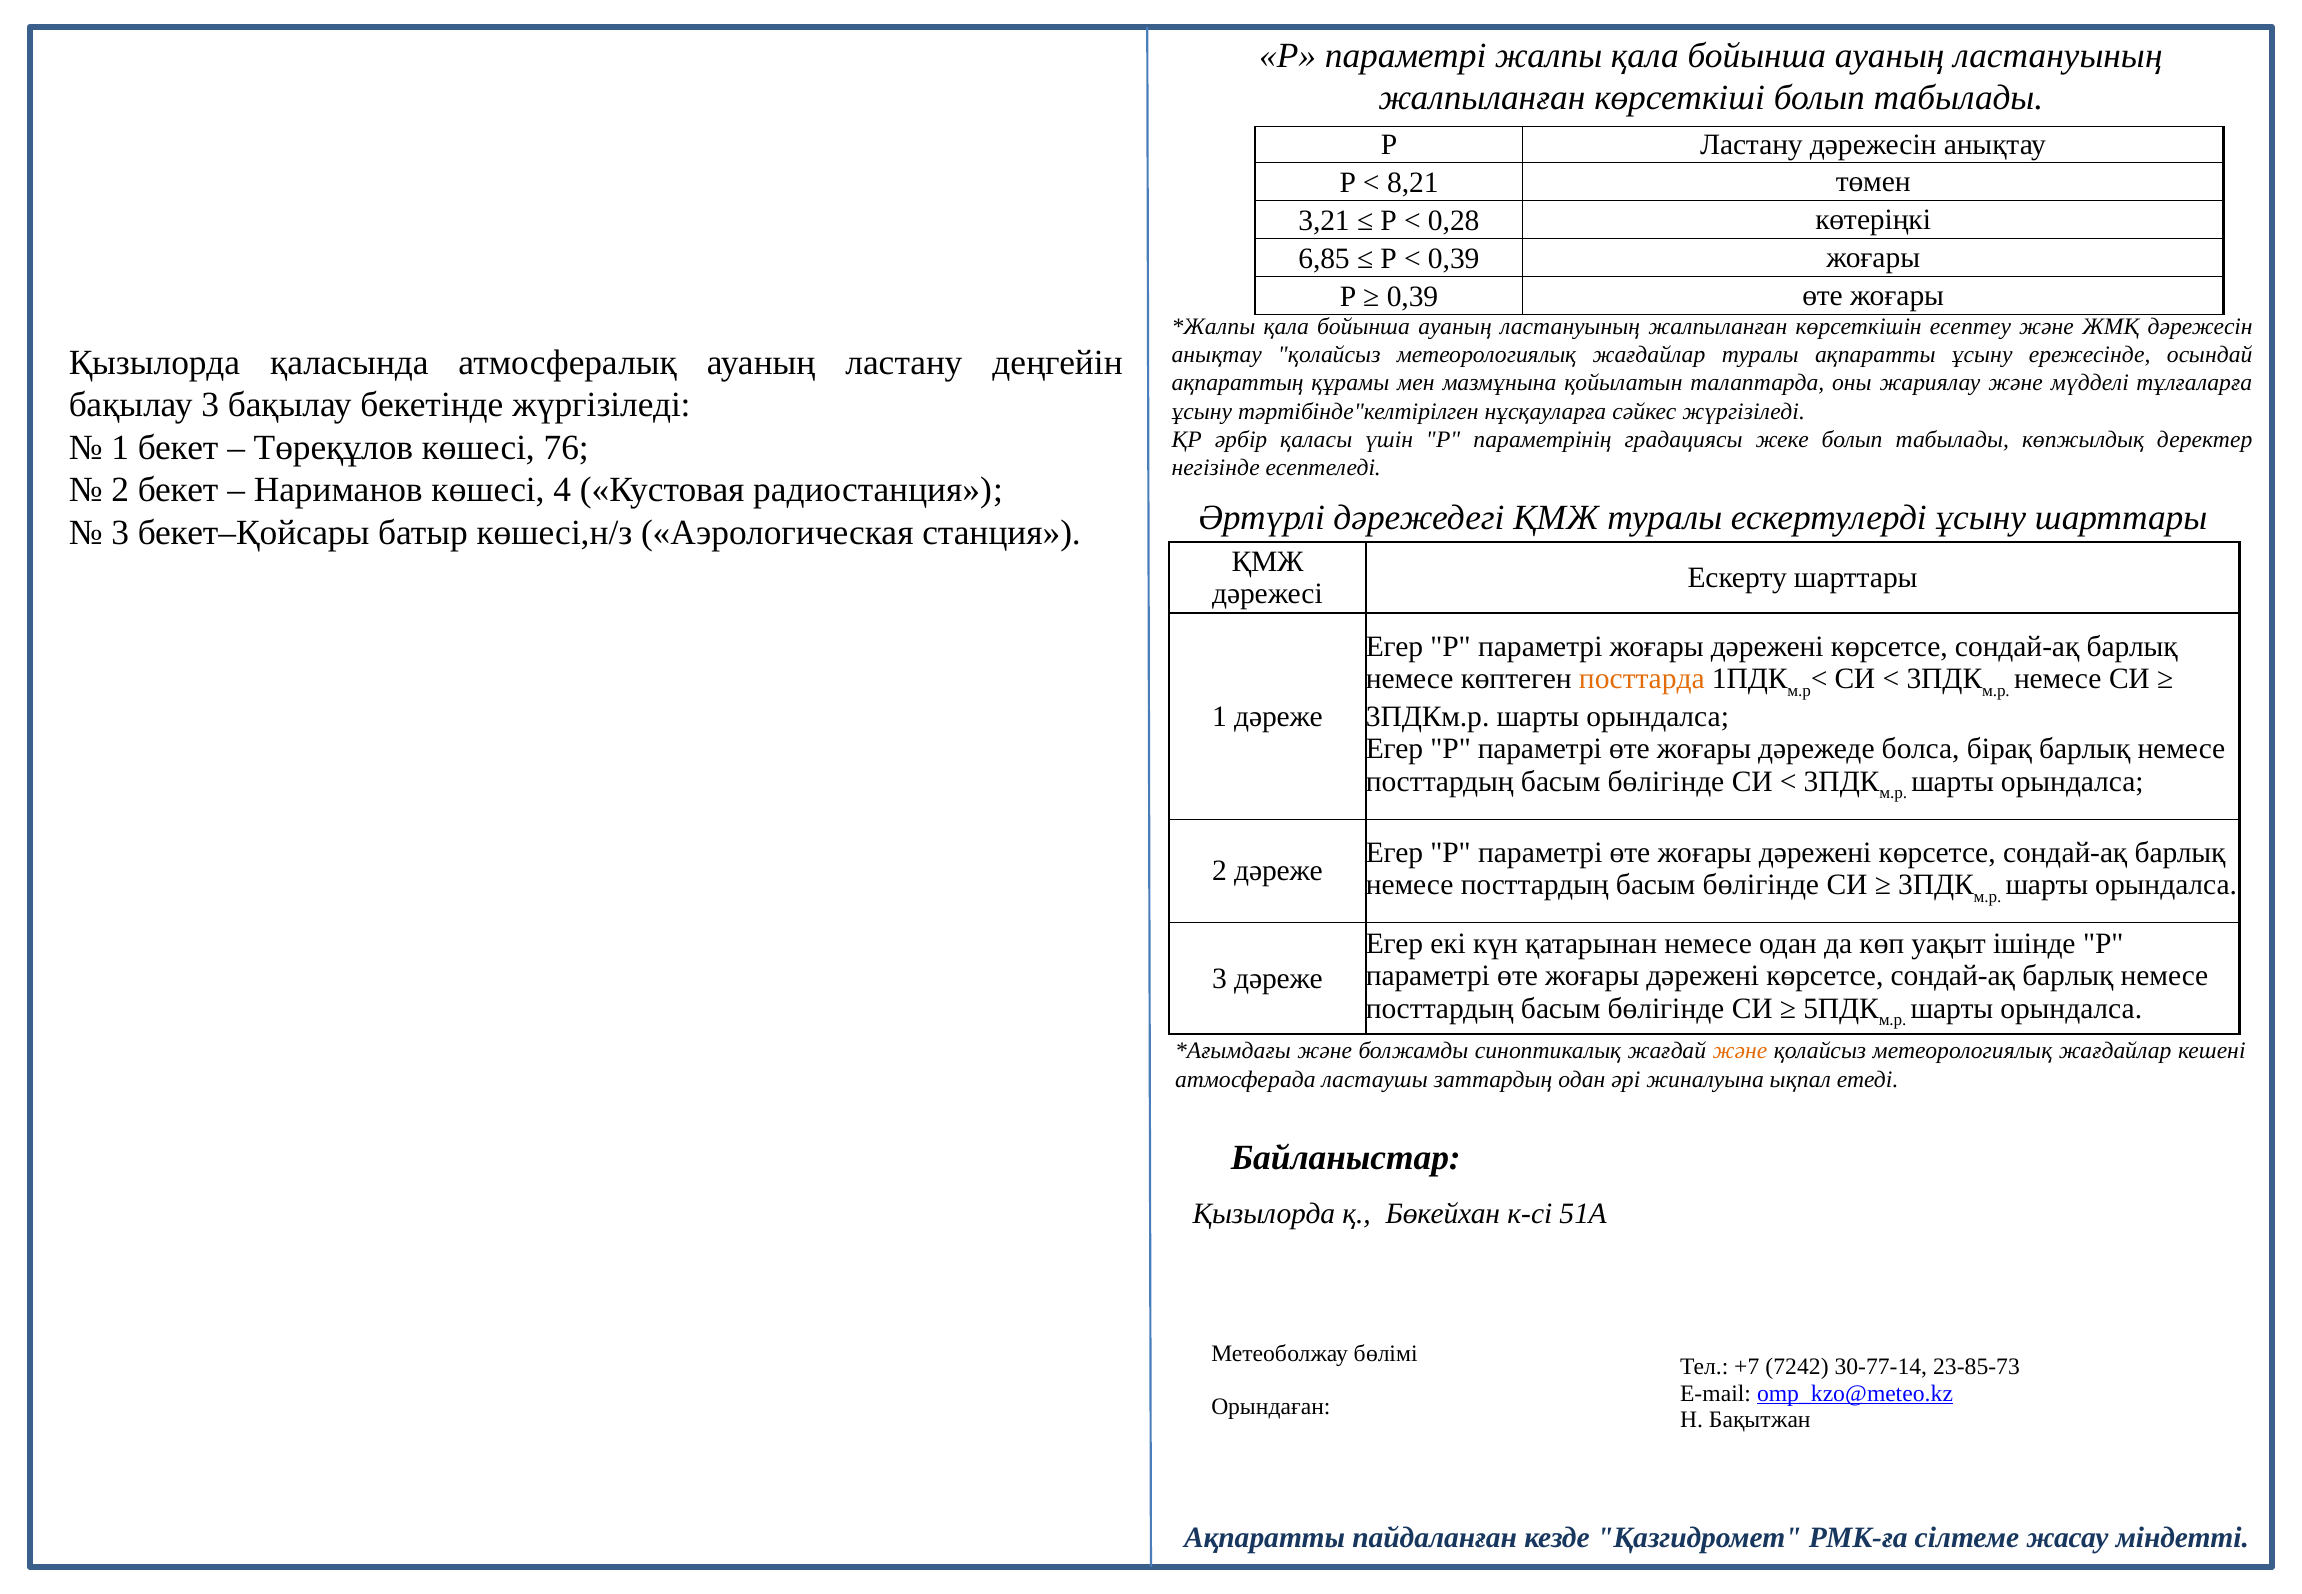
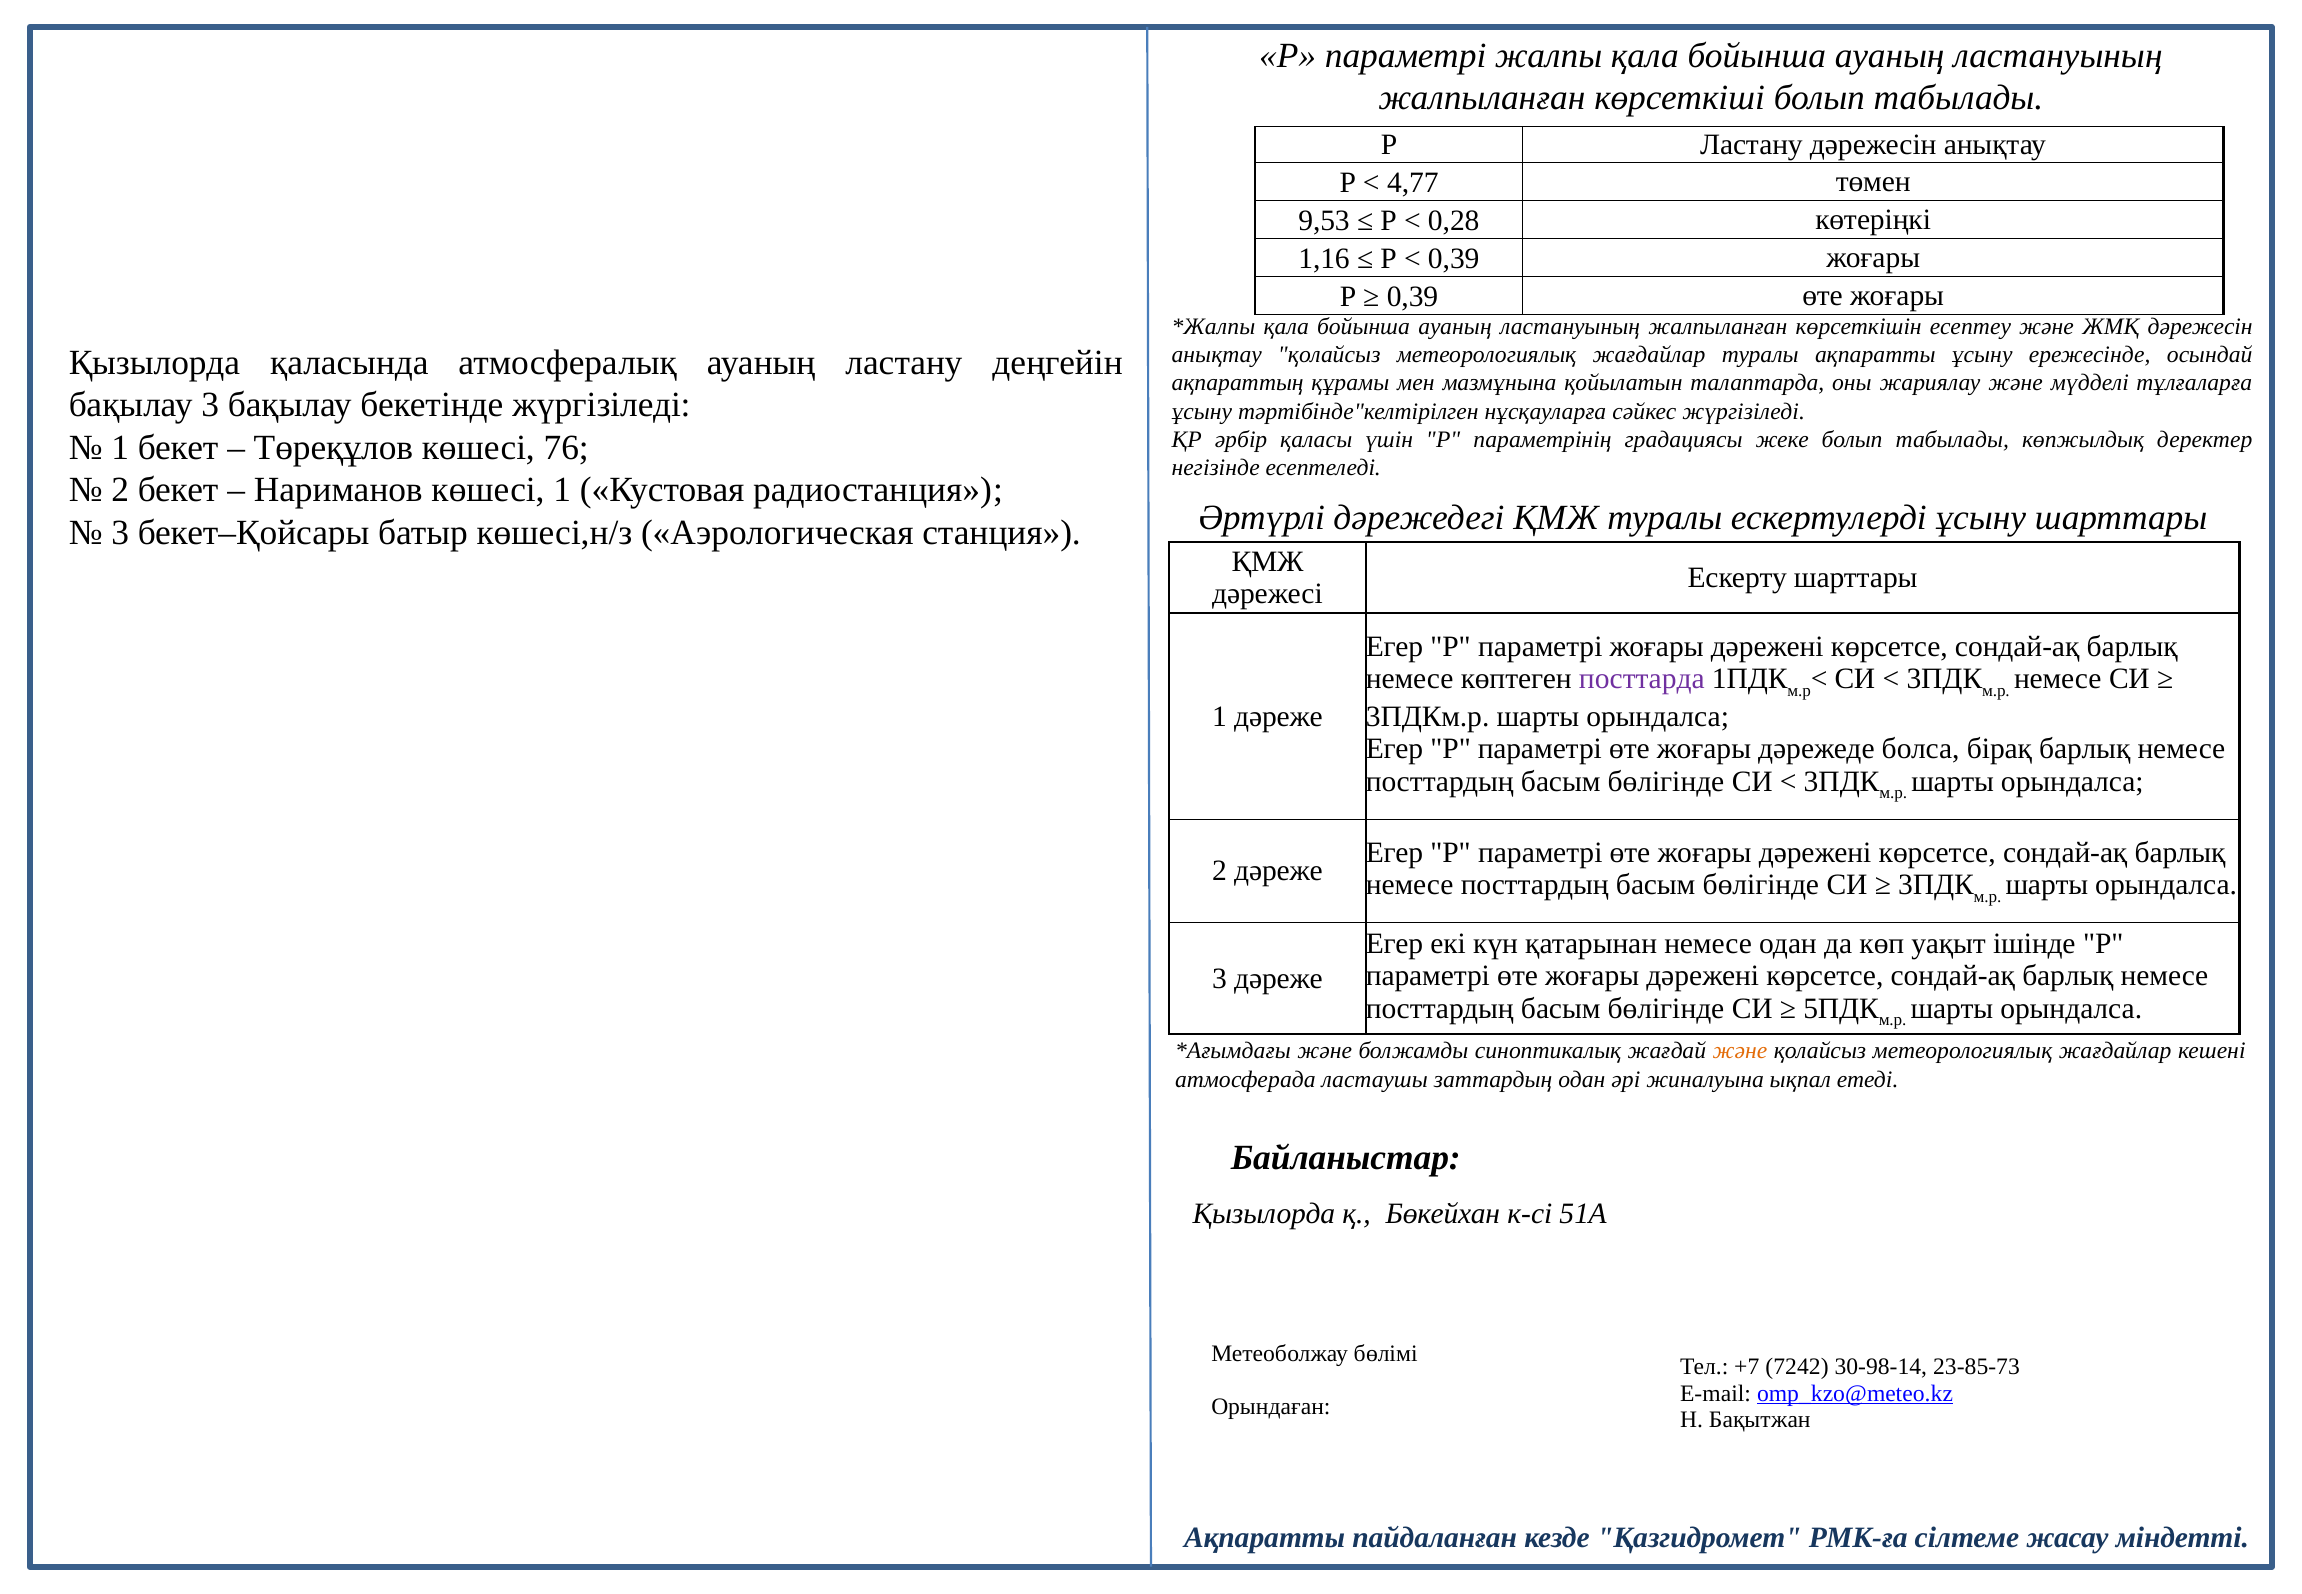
8,21: 8,21 -> 4,77 (1413, 182)
3,21: 3,21 -> 9,53 (1324, 220)
6,85: 6,85 -> 1,16 (1324, 258)
көшесі 4: 4 -> 1 (562, 490)
посттарда colour: orange -> purple (1642, 679)
30-77-14: 30-77-14 -> 30-98-14 (1881, 1367)
